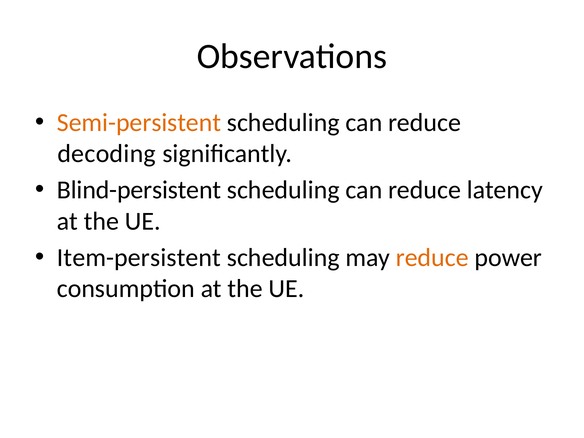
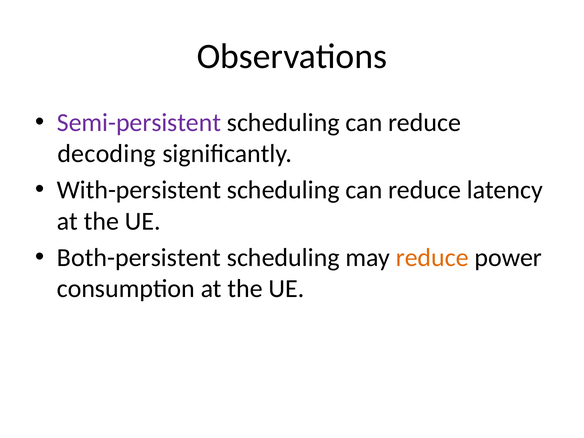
Semi-persistent colour: orange -> purple (139, 123)
Blind-persistent: Blind-persistent -> With-persistent (139, 190)
Item-persistent: Item-persistent -> Both-persistent (139, 258)
